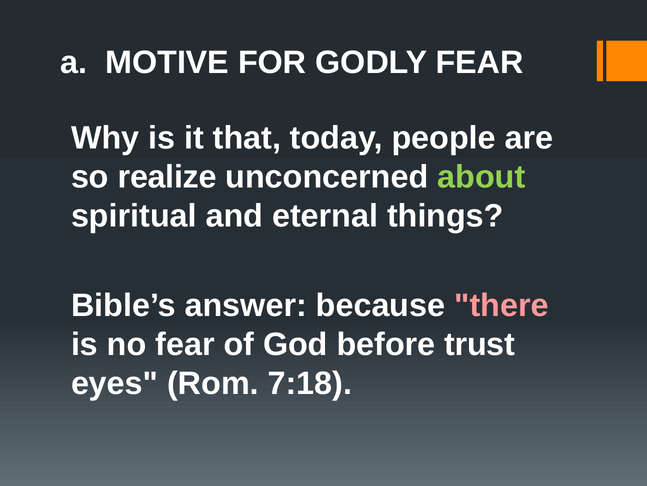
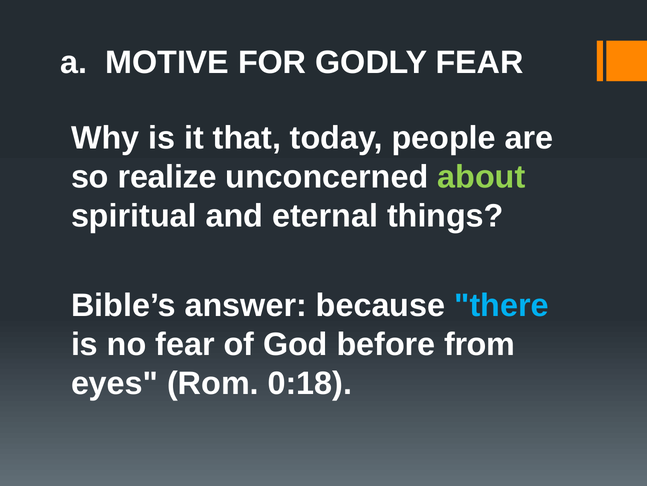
there colour: pink -> light blue (501, 305)
trust: trust -> from (480, 344)
7:18: 7:18 -> 0:18 (310, 383)
